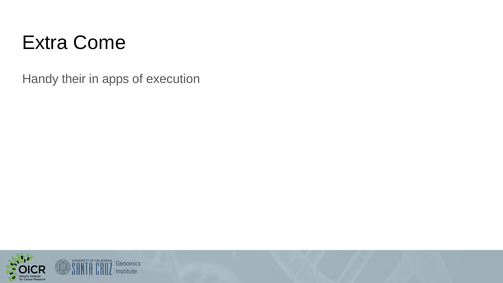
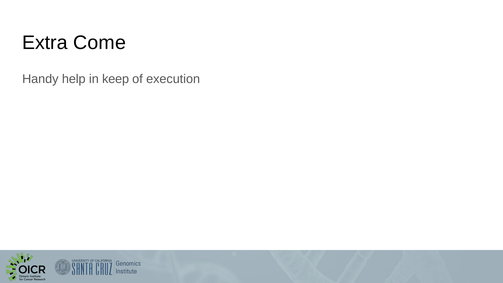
their: their -> help (74, 79)
apps: apps -> keep (116, 79)
